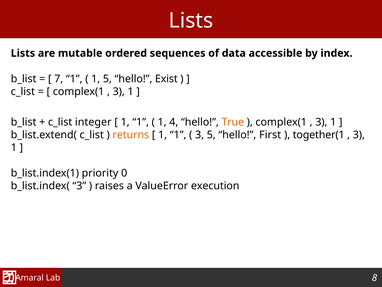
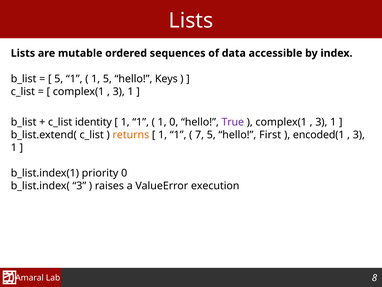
7: 7 -> 5 (59, 79)
Exist: Exist -> Keys (166, 79)
integer: integer -> identity (93, 122)
1 4: 4 -> 0 (174, 122)
True colour: orange -> purple (233, 122)
3: 3 -> 7 (200, 135)
together(1: together(1 -> encoded(1 (319, 135)
